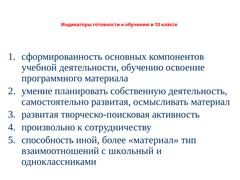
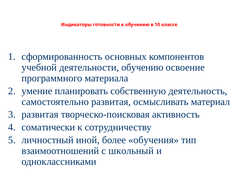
произвольно: произвольно -> соматически (48, 127)
способность: способность -> личностный (48, 140)
более материал: материал -> обучения (153, 140)
